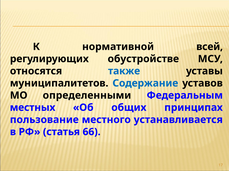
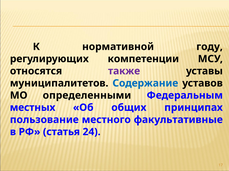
всей: всей -> году (210, 47)
обустройстве: обустройстве -> компетенции (143, 59)
также colour: blue -> purple (124, 71)
устанавливается: устанавливается -> факультативные (178, 120)
66: 66 -> 24 (92, 132)
